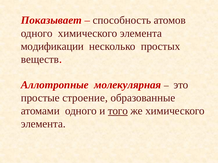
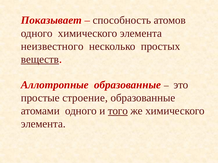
модификации: модификации -> неизвестного (52, 46)
веществ underline: none -> present (40, 60)
Аллотропные молекулярная: молекулярная -> образованные (128, 85)
